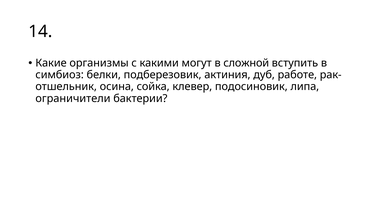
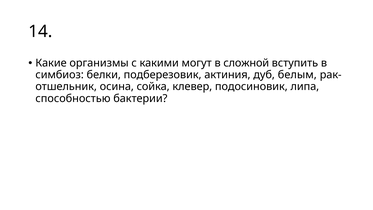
работе: работе -> белым (297, 75)
ограничители: ограничители -> способностью (73, 98)
